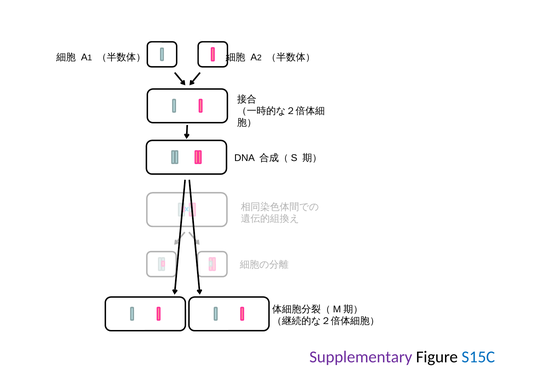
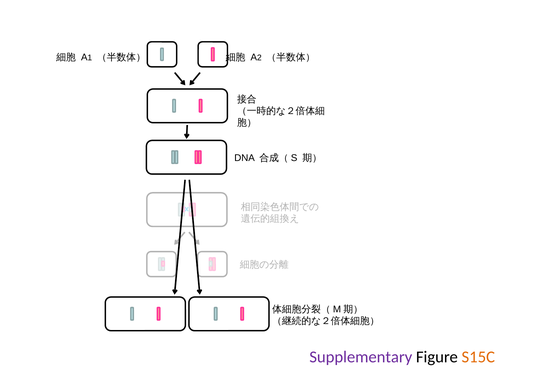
S15C colour: blue -> orange (478, 356)
